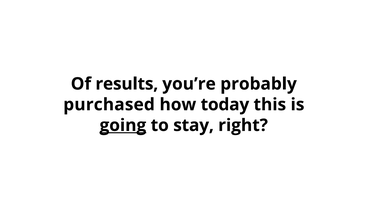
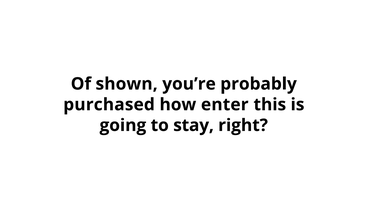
results: results -> shown (127, 84)
today: today -> enter (225, 104)
going underline: present -> none (123, 125)
